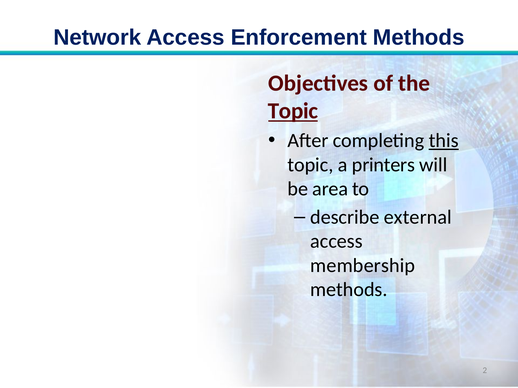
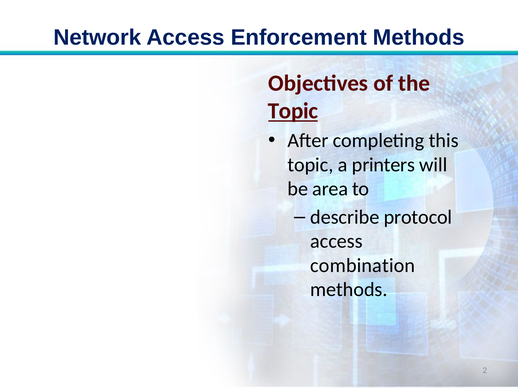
this underline: present -> none (444, 141)
external: external -> protocol (418, 217)
membership: membership -> combination (363, 266)
